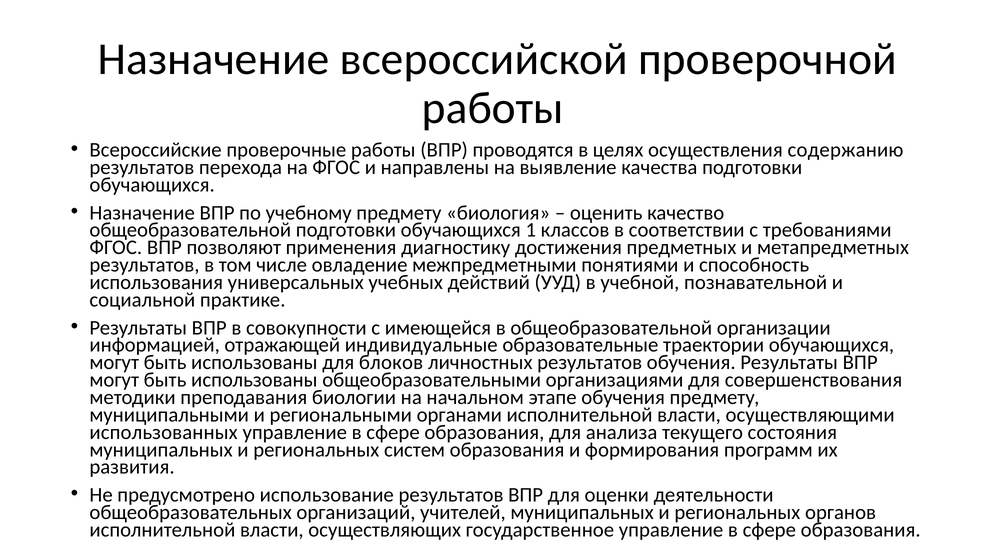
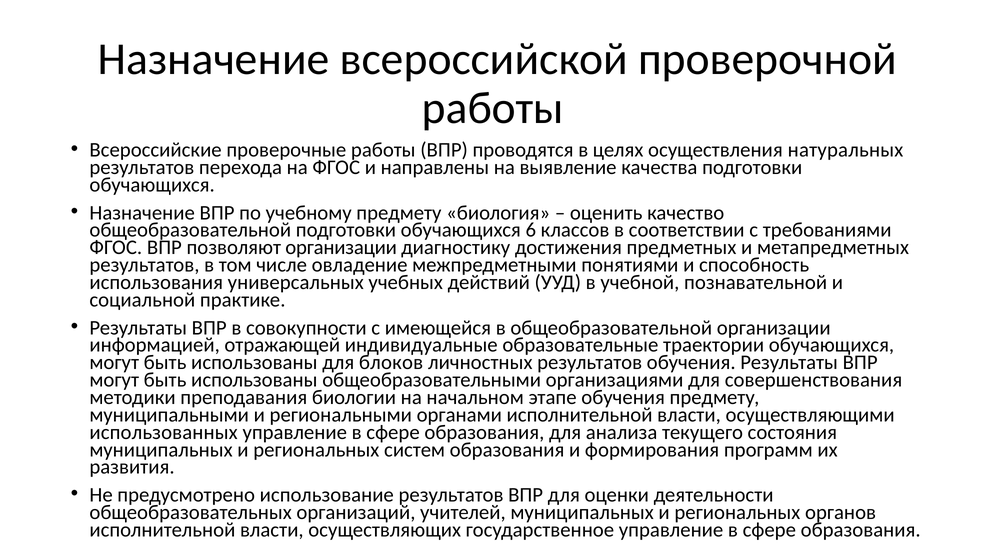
содержанию: содержанию -> натуральных (846, 150)
1: 1 -> 6 (531, 230)
позволяют применения: применения -> организации (341, 248)
